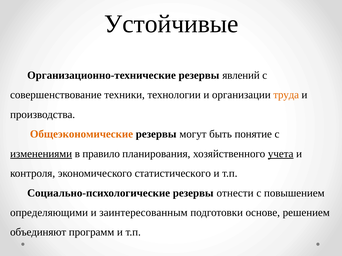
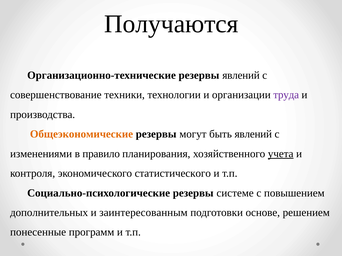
Устойчивые: Устойчивые -> Получаются (171, 24)
труда colour: orange -> purple (286, 95)
быть понятие: понятие -> явлений (253, 134)
изменениями underline: present -> none (41, 154)
отнести: отнести -> системе (235, 193)
определяющими: определяющими -> дополнительных (49, 213)
объединяют: объединяют -> понесенные (38, 233)
